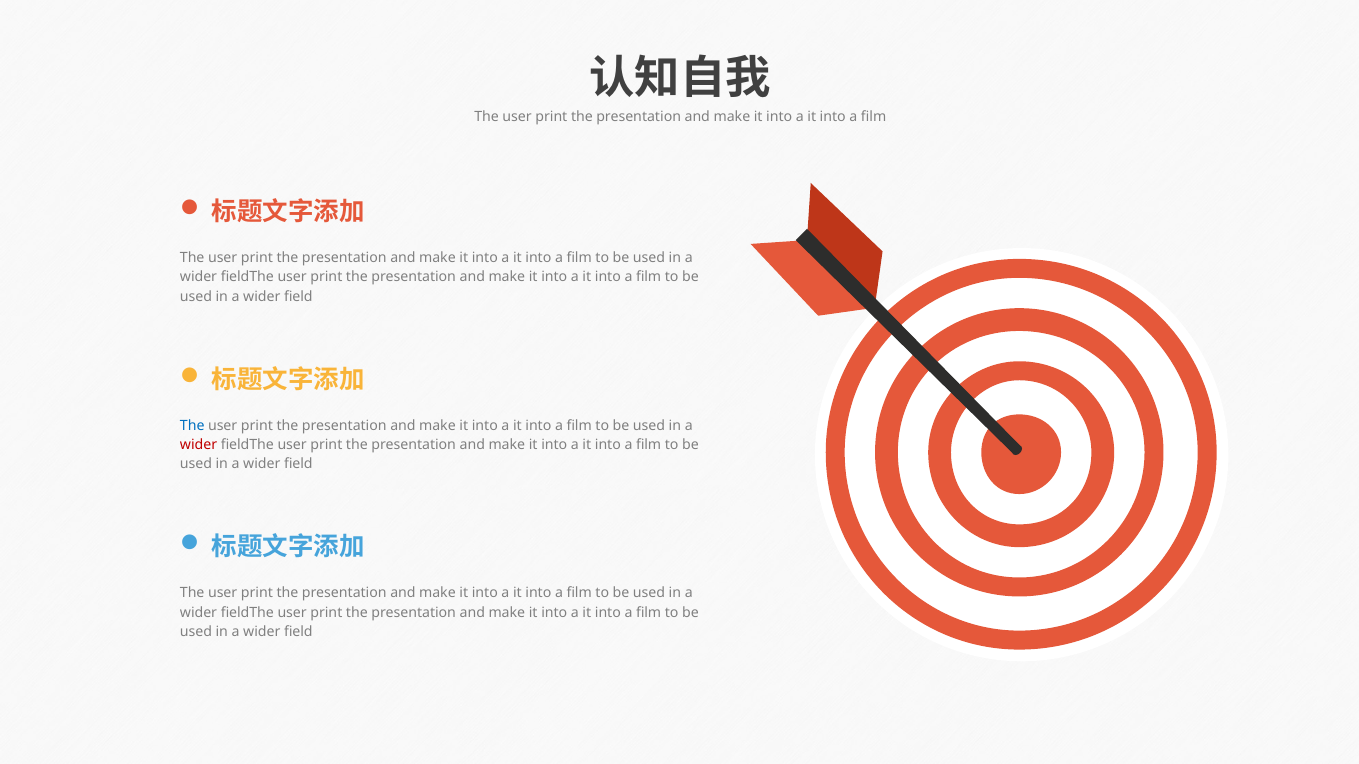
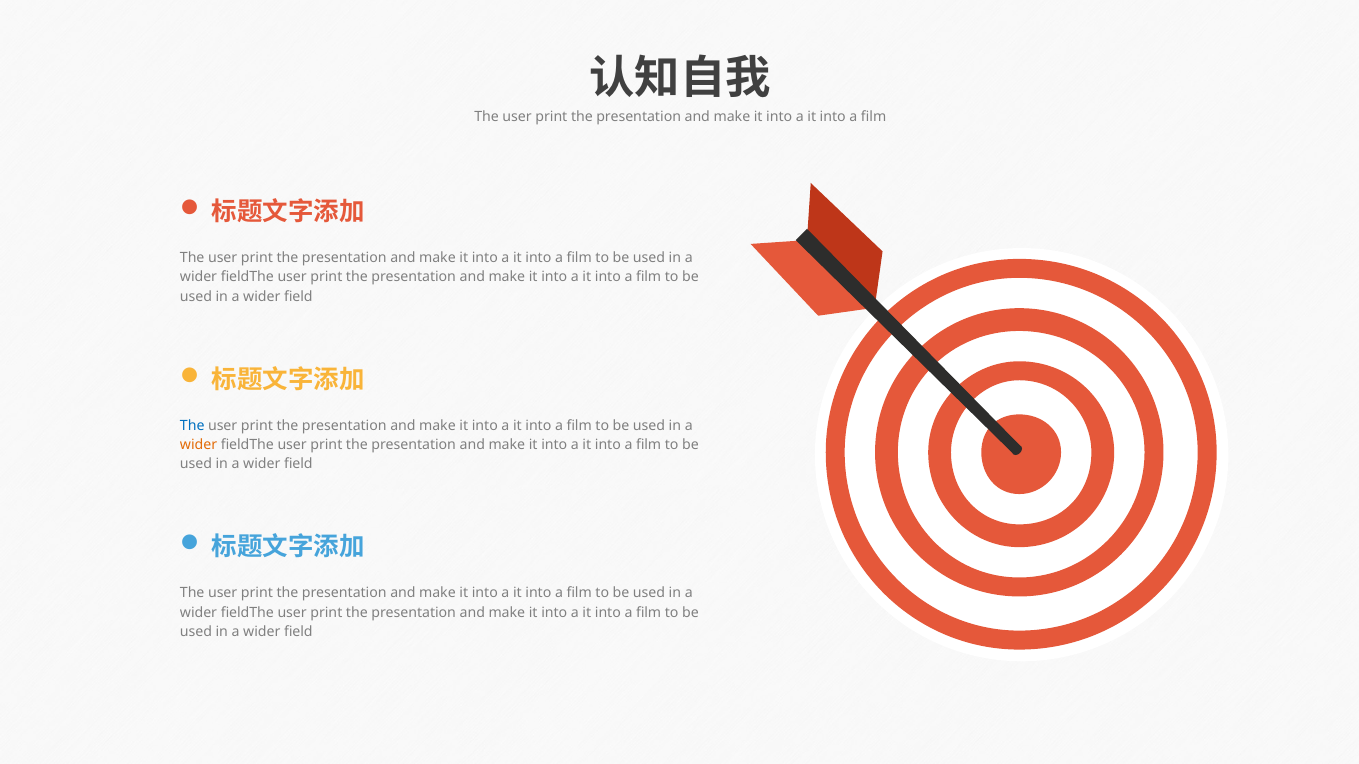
wider colour: red -> orange (199, 445)
